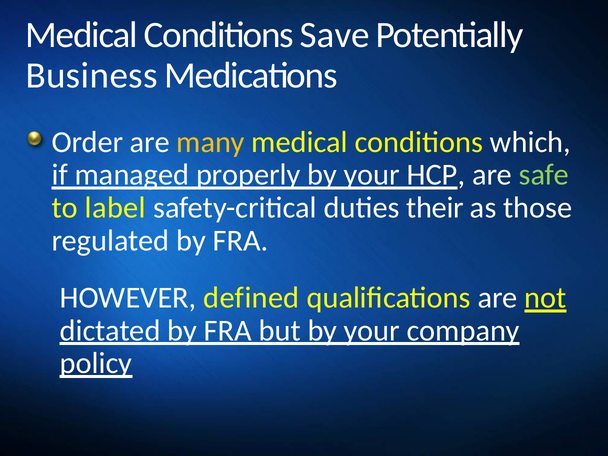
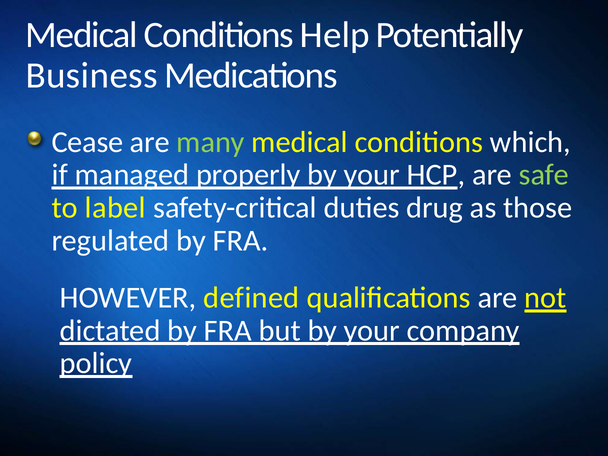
Save: Save -> Help (335, 35)
Order: Order -> Cease (87, 142)
many colour: yellow -> light green (211, 142)
their: their -> drug (435, 208)
